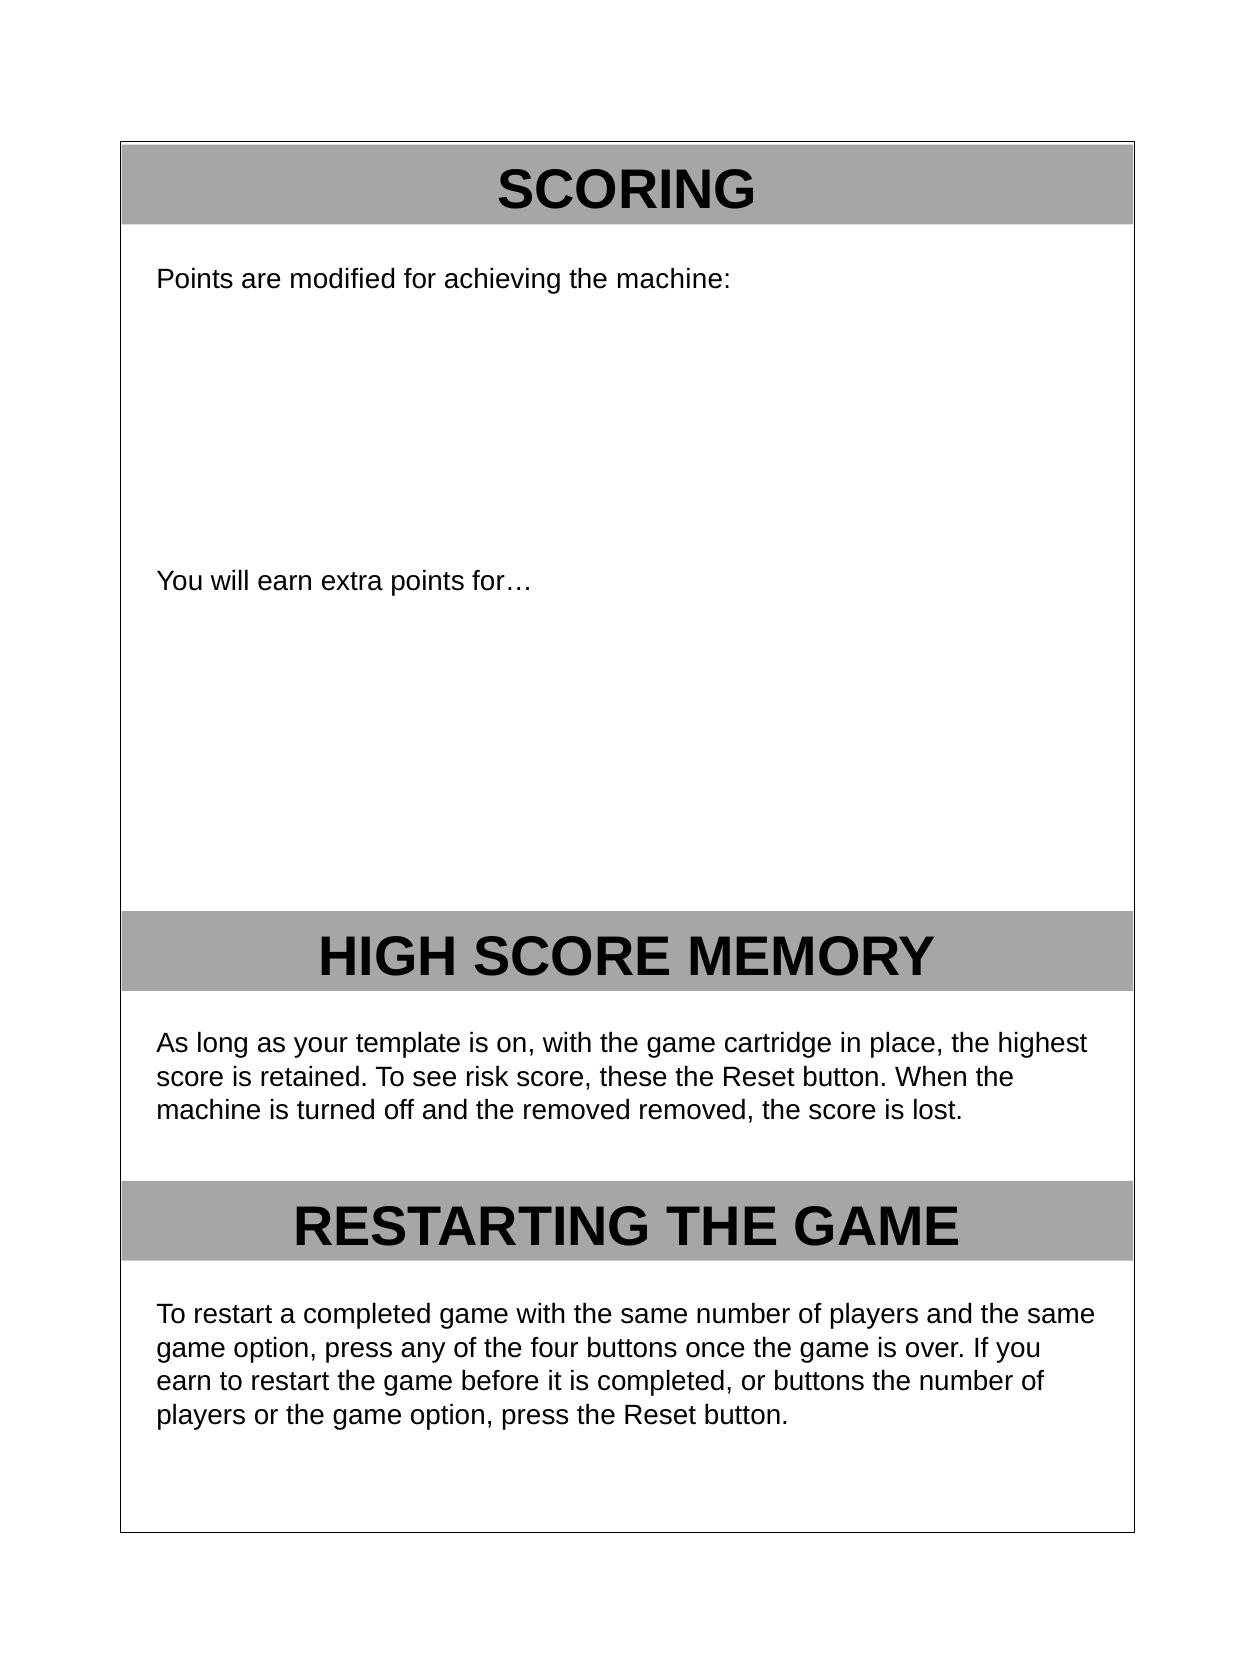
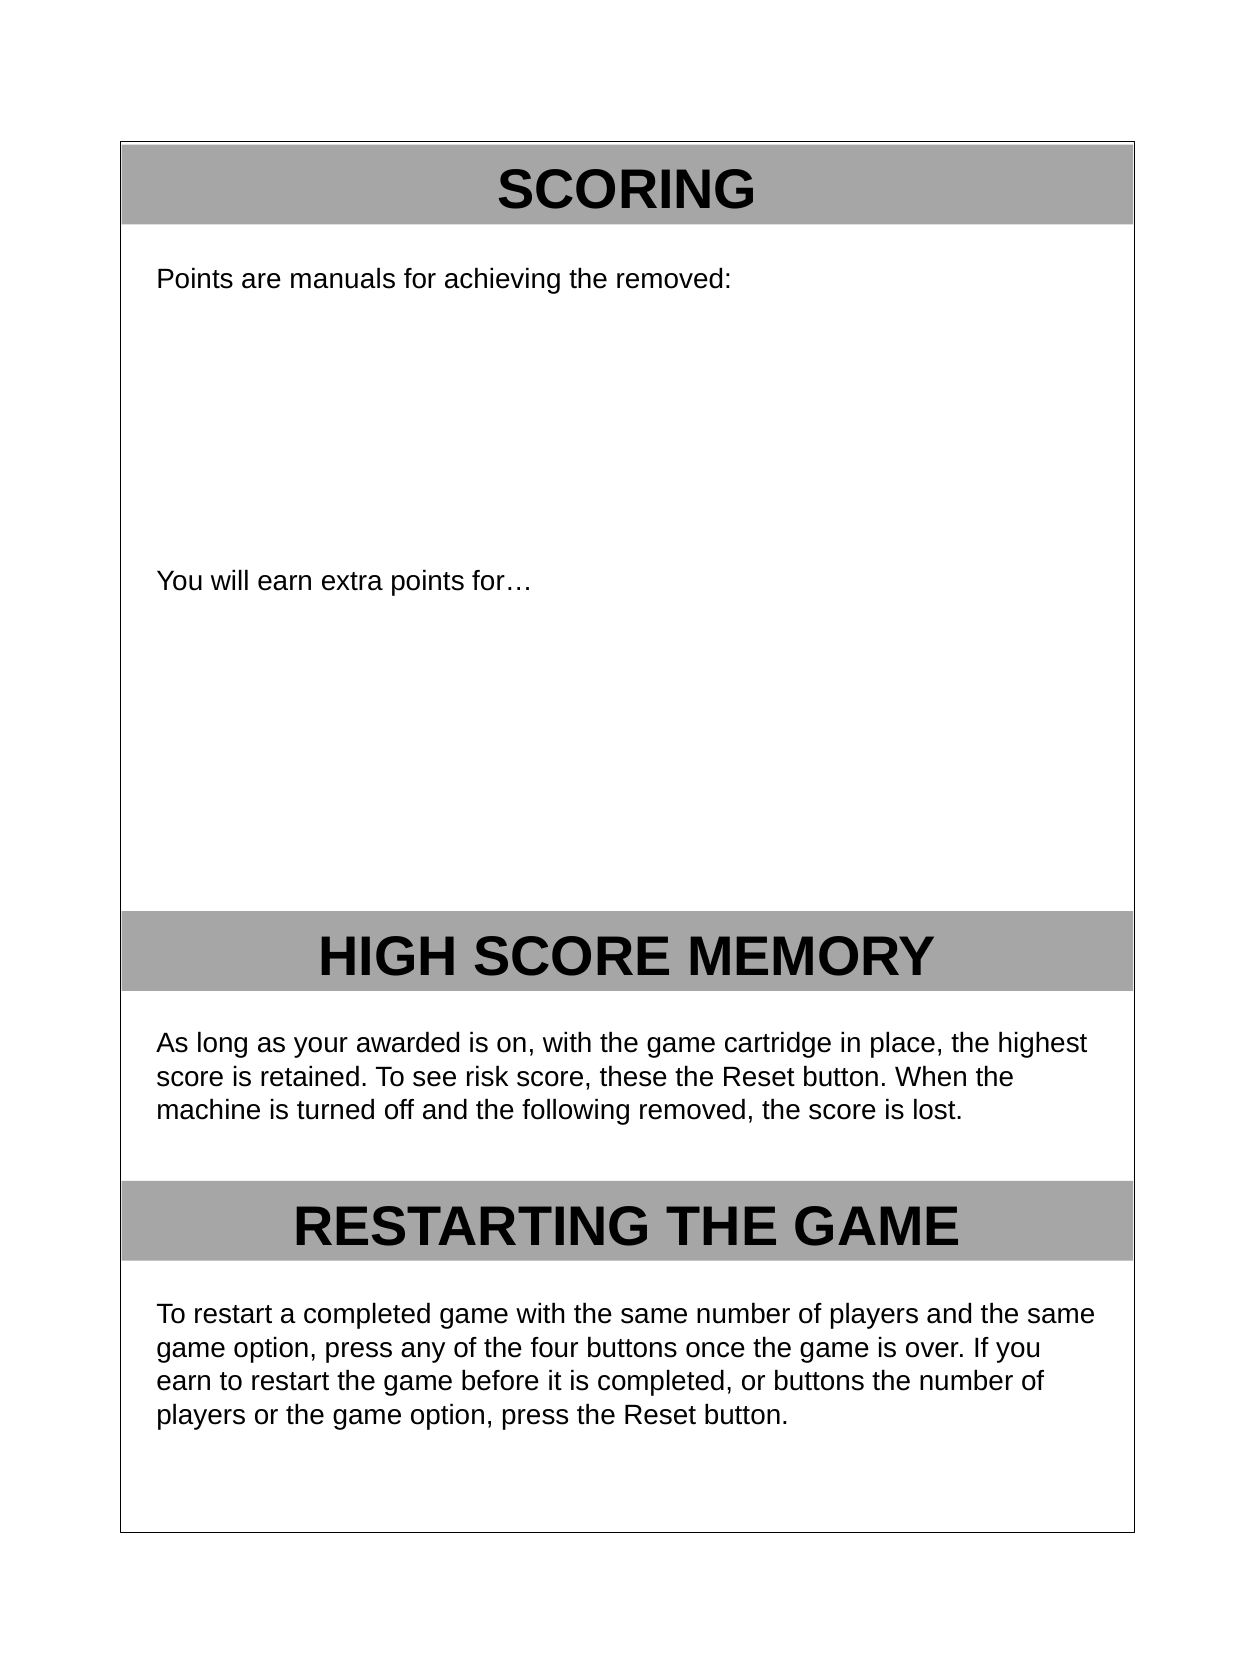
modified: modified -> manuals (343, 280)
achieving the machine: machine -> removed (674, 280)
template: template -> awarded (409, 1043)
the removed: removed -> following (577, 1110)
